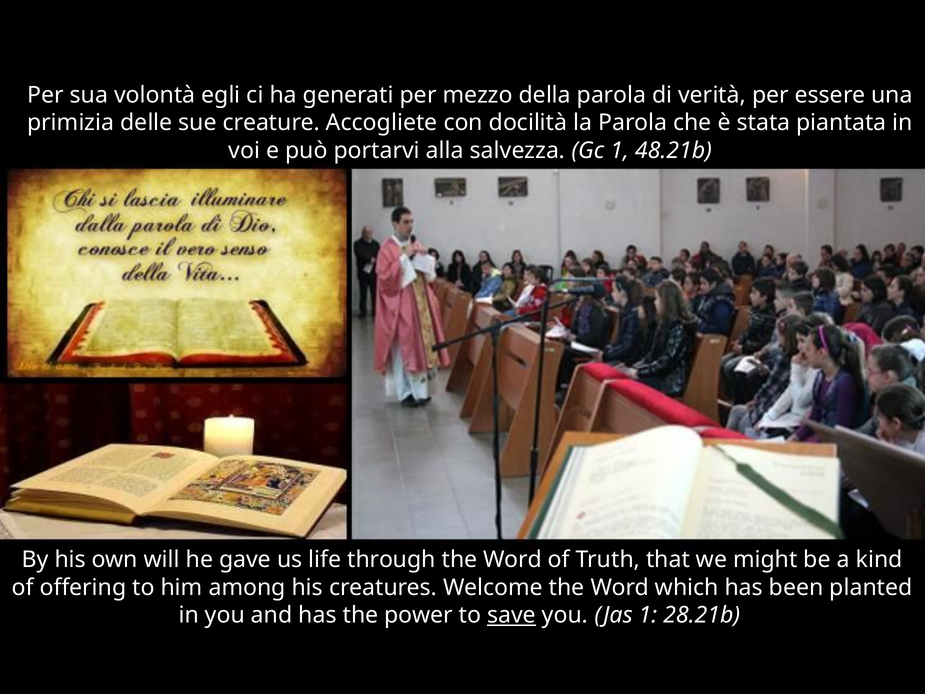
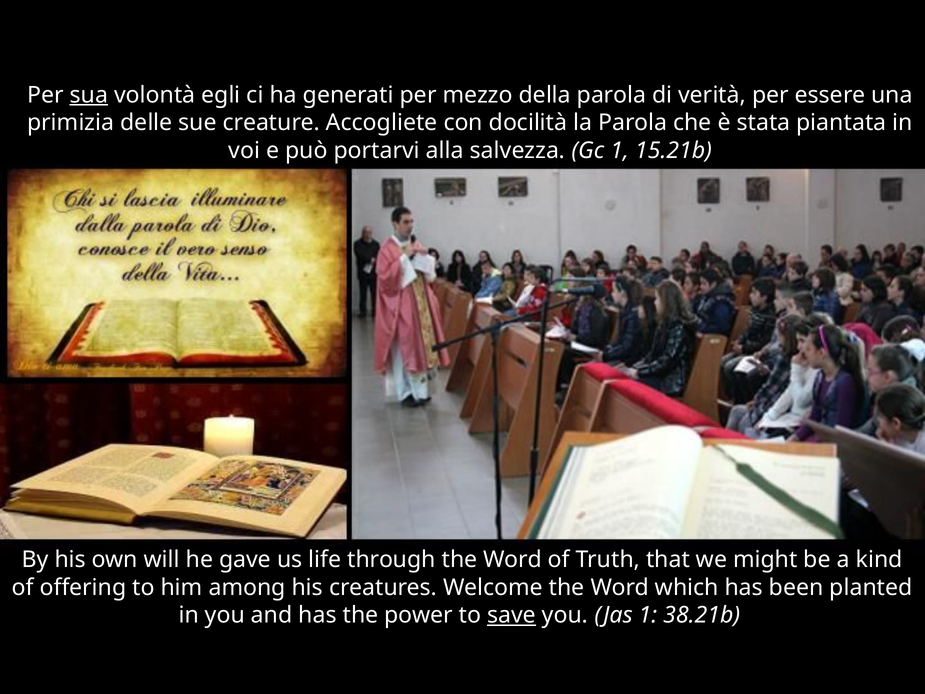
sua underline: none -> present (89, 95)
48.21b: 48.21b -> 15.21b (673, 150)
28.21b: 28.21b -> 38.21b (702, 615)
